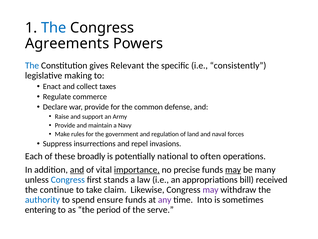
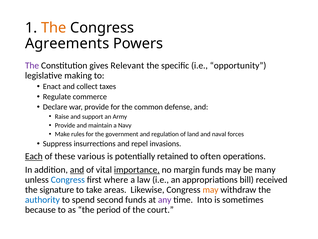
The colour: blue -> orange (54, 28)
The colour: blue -> purple (32, 65)
consistently: consistently -> opportunity (238, 65)
Each underline: none -> present (34, 156)
broadly: broadly -> various (91, 156)
national: national -> retained (173, 156)
precise: precise -> margin (187, 169)
may underline: present -> none (233, 169)
stands: stands -> where (116, 179)
continue: continue -> signature (57, 189)
claim: claim -> areas (115, 189)
may colour: purple -> orange (211, 189)
ensure: ensure -> second (110, 199)
entering: entering -> because (40, 209)
serve: serve -> court (160, 209)
